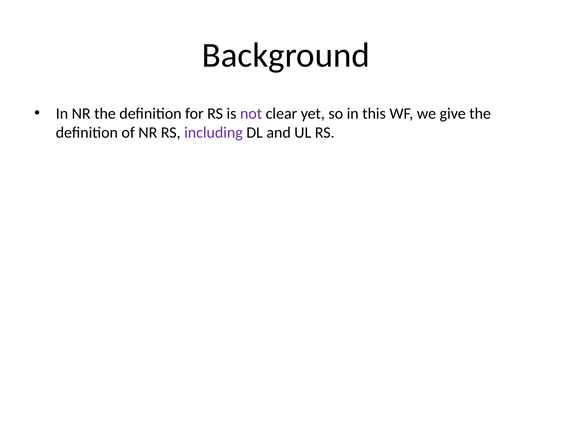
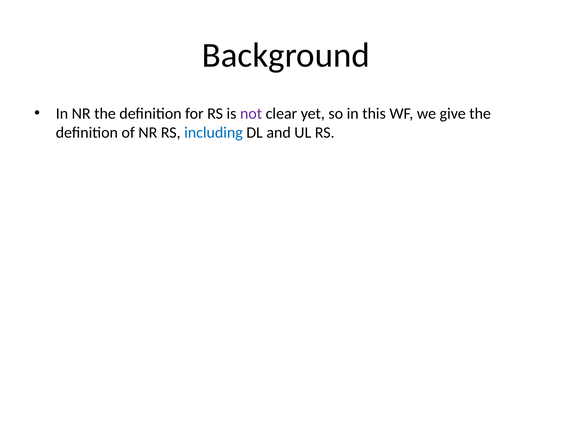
including colour: purple -> blue (213, 133)
